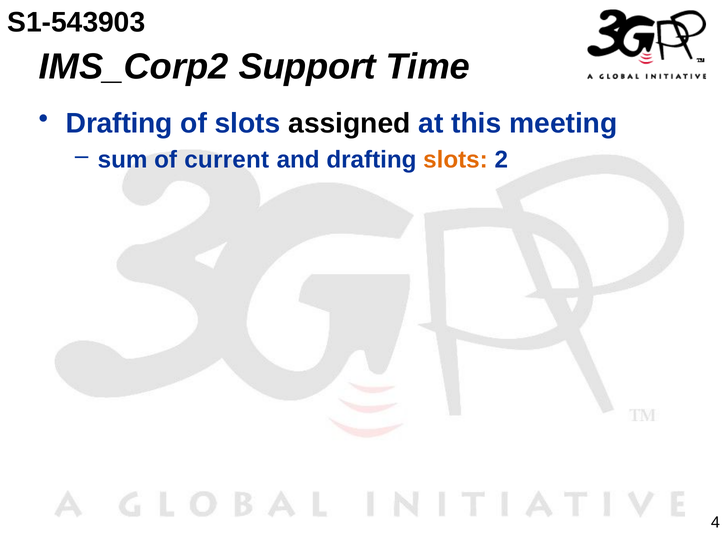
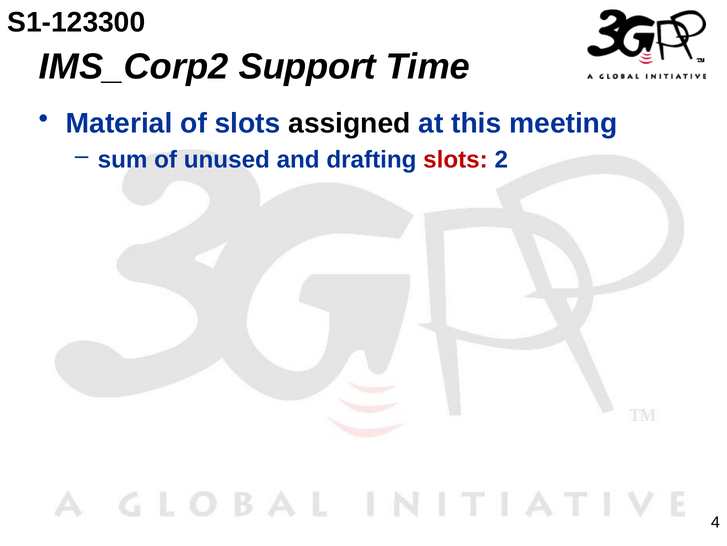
S1-543903: S1-543903 -> S1-123300 (76, 23)
Drafting: Drafting -> Material (119, 123)
current: current -> unused (227, 159)
slots colour: orange -> red (456, 159)
